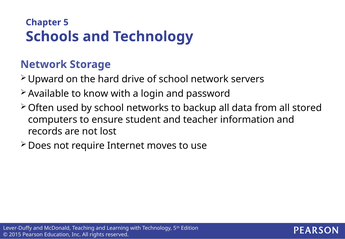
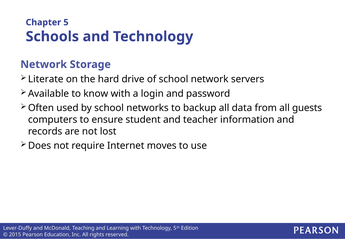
Upward: Upward -> Literate (46, 79)
stored: stored -> guests (307, 108)
